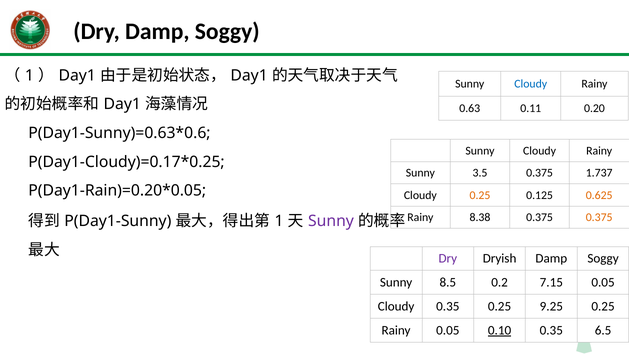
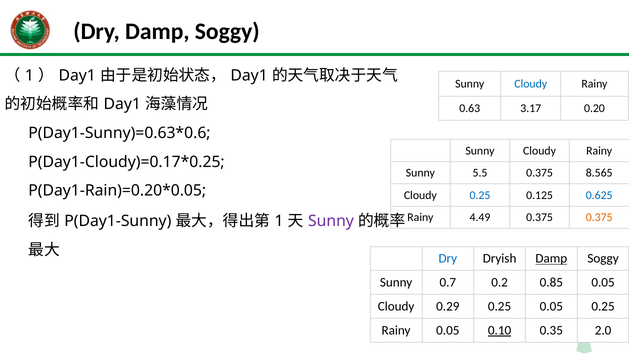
0.11: 0.11 -> 3.17 (531, 108)
3.5: 3.5 -> 5.5 (480, 173)
1.737: 1.737 -> 8.565 (599, 173)
0.25 colour: orange -> blue (480, 195)
0.625 colour: orange -> blue (599, 195)
8.38: 8.38 -> 4.49 (480, 217)
Dry colour: purple -> blue (448, 258)
Damp underline: none -> present (551, 258)
8.5: 8.5 -> 0.7 (448, 282)
7.15: 7.15 -> 0.85 (551, 282)
Cloudy 0.35: 0.35 -> 0.29 (448, 306)
0.25 9.25: 9.25 -> 0.05 (551, 306)
6.5: 6.5 -> 2.0 (603, 330)
